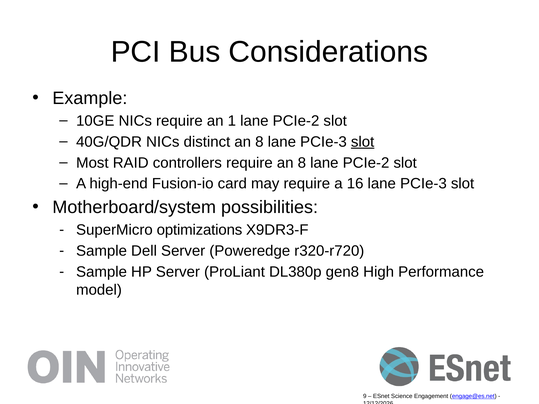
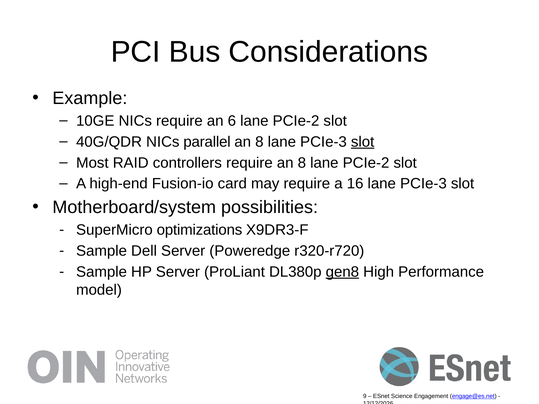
1: 1 -> 6 (232, 121)
distinct: distinct -> parallel (207, 142)
gen8 underline: none -> present (342, 272)
